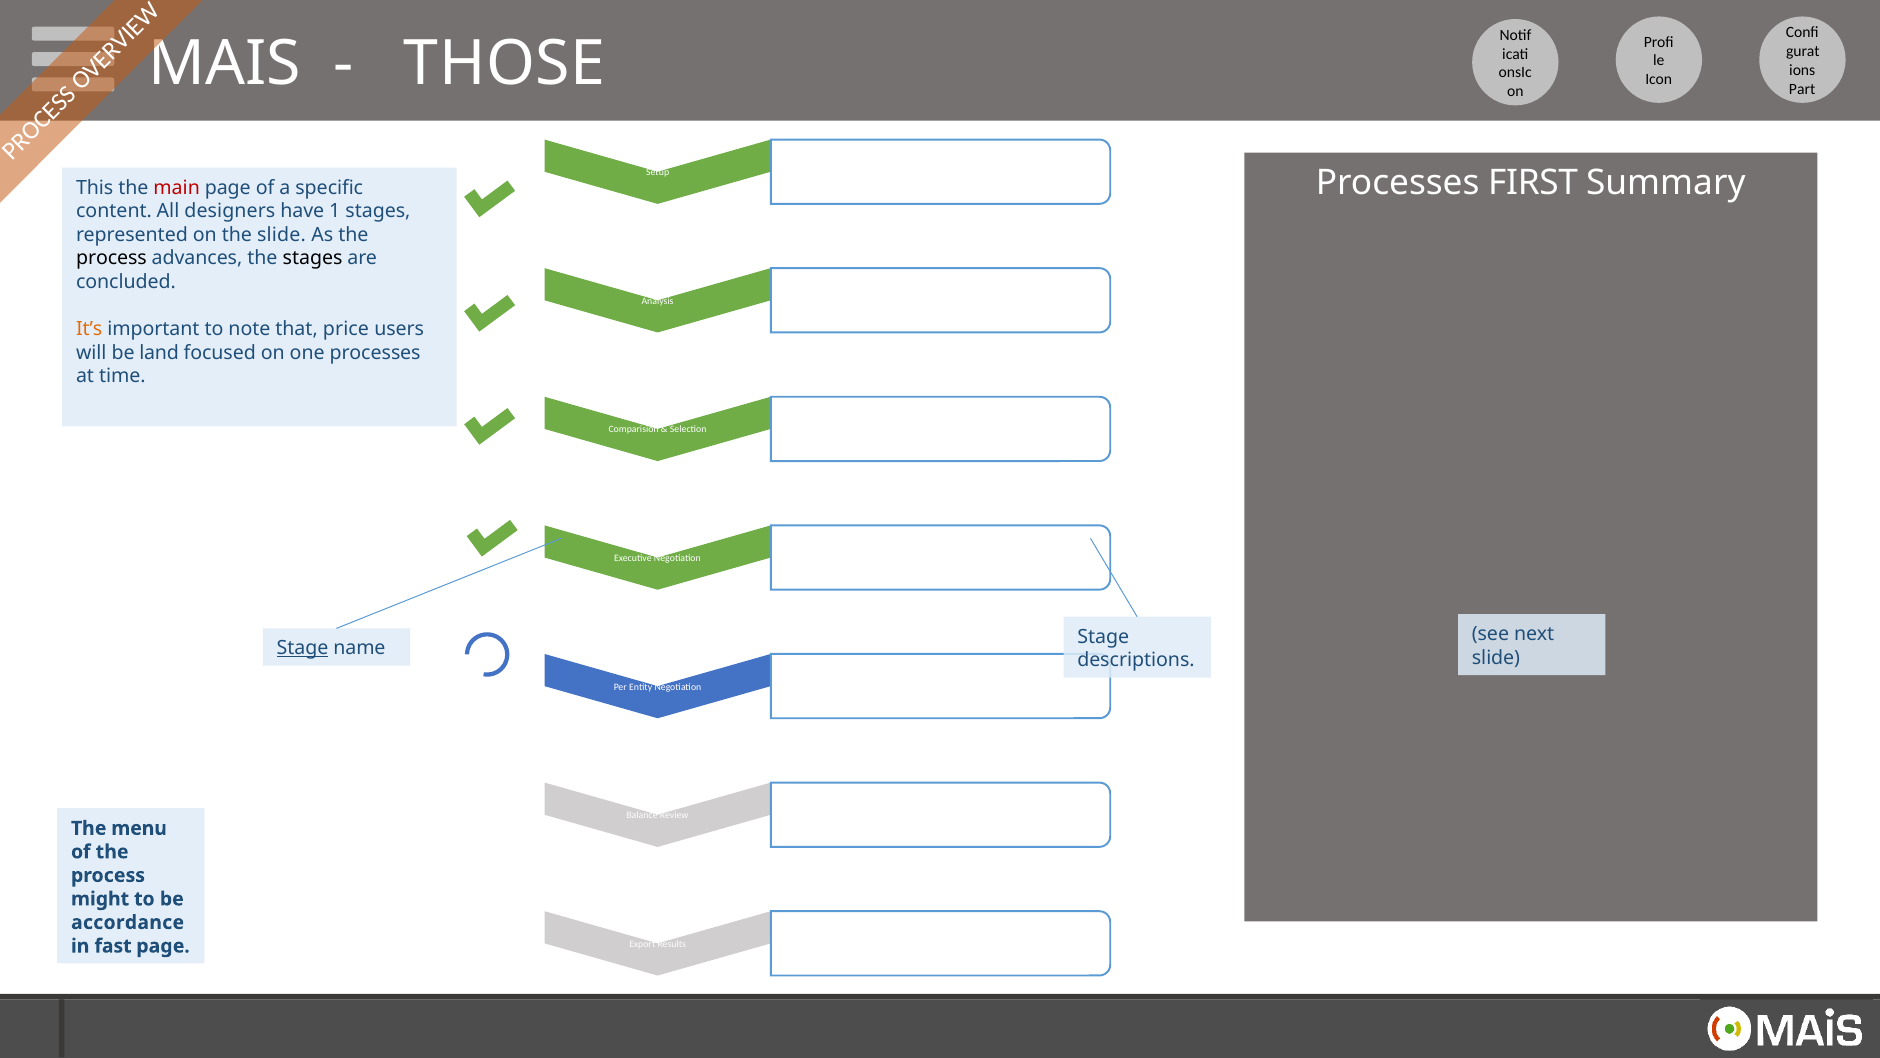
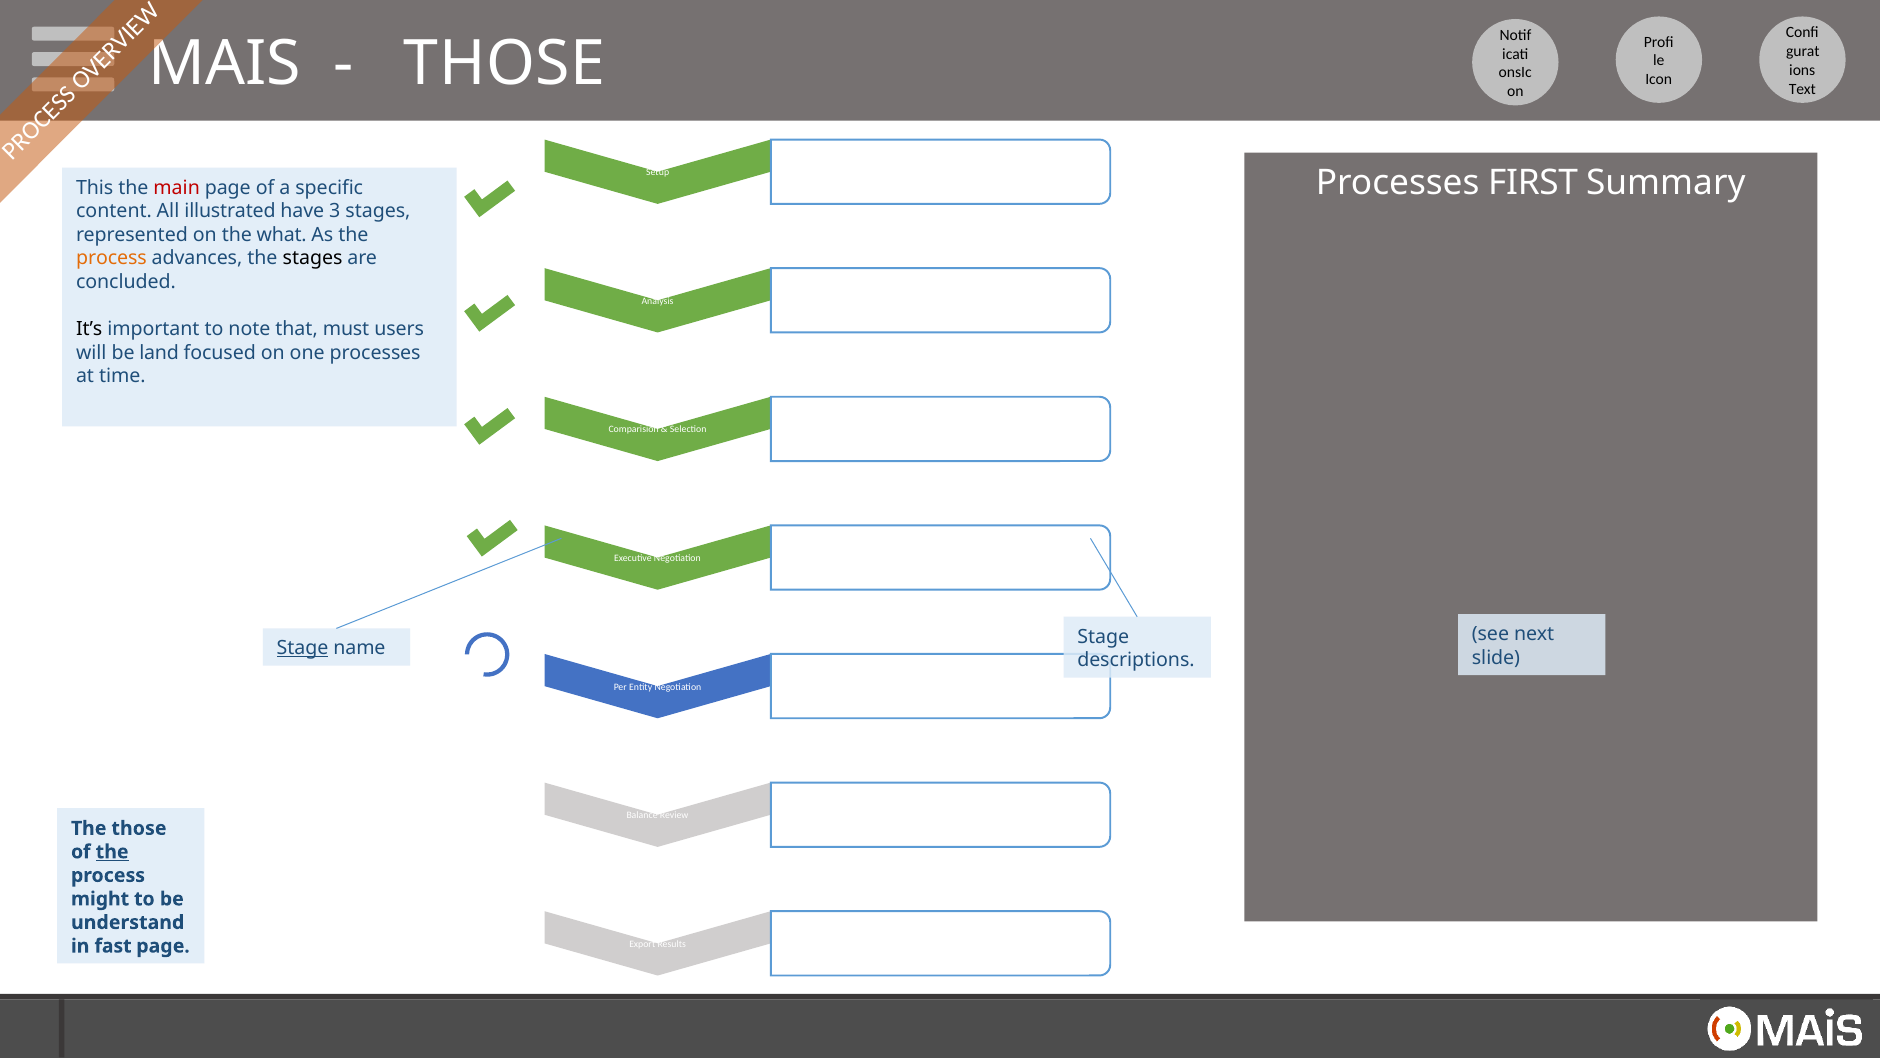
Part: Part -> Text (1802, 89)
designers: designers -> illustrated (230, 211)
1: 1 -> 3 (335, 211)
the slide: slide -> what (282, 235)
process colour: black -> orange (111, 258)
It’s colour: orange -> black (89, 329)
price: price -> must (346, 329)
The menu: menu -> those (139, 828)
the underline: none -> present (112, 851)
accordance: accordance -> understand (128, 922)
